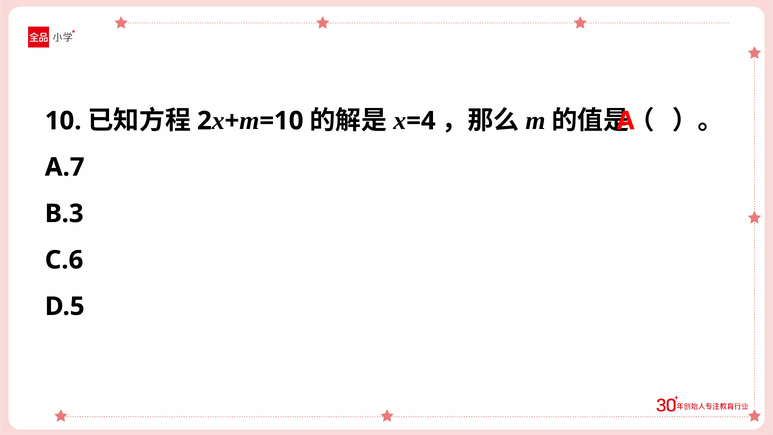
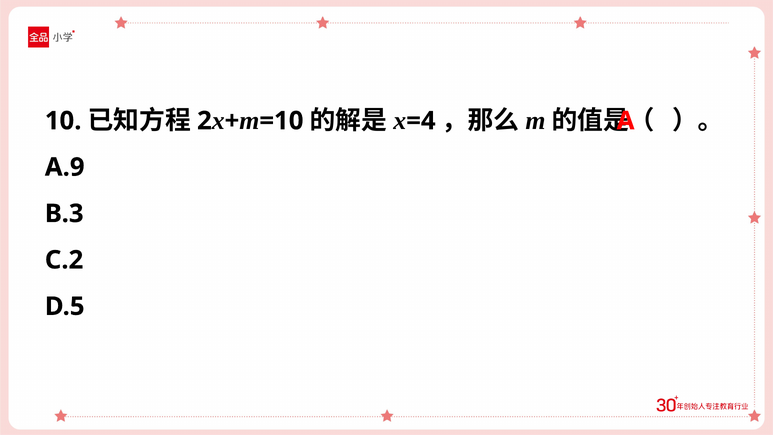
A.7: A.7 -> A.9 (65, 167)
C.6: C.6 -> C.2 (64, 260)
